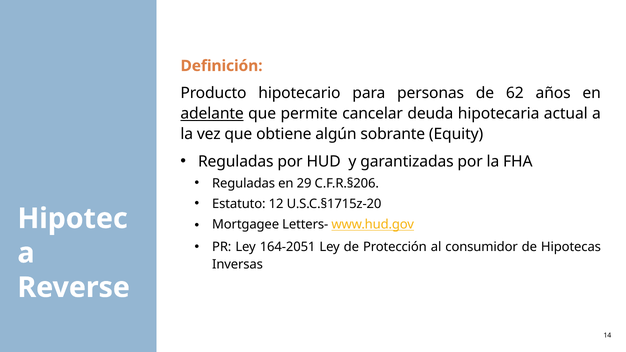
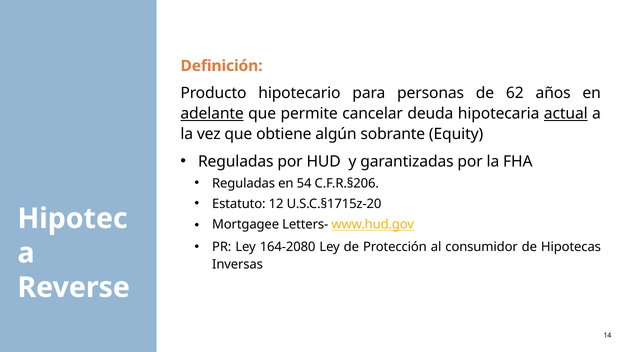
actual underline: none -> present (566, 114)
29: 29 -> 54 (304, 183)
164-2051: 164-2051 -> 164-2080 (288, 247)
